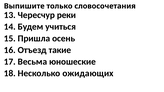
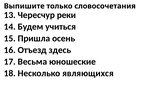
такие: такие -> здесь (60, 50)
ожидающих: ожидающих -> являющихся (88, 73)
